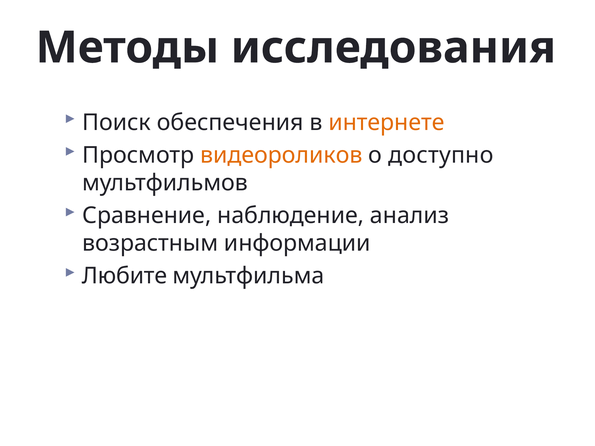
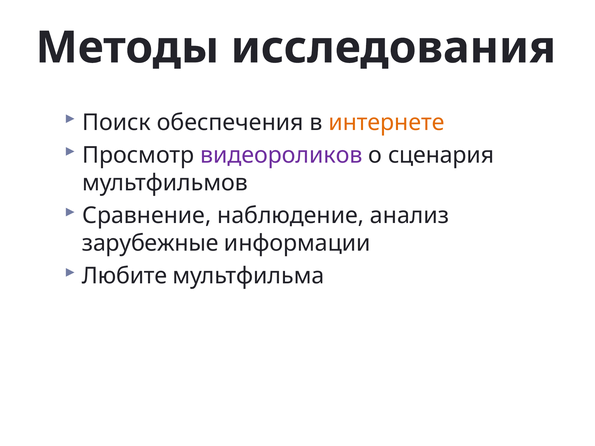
видеороликов colour: orange -> purple (281, 155)
доступно: доступно -> сценария (441, 155)
возрастным: возрастным -> зарубежные (150, 243)
